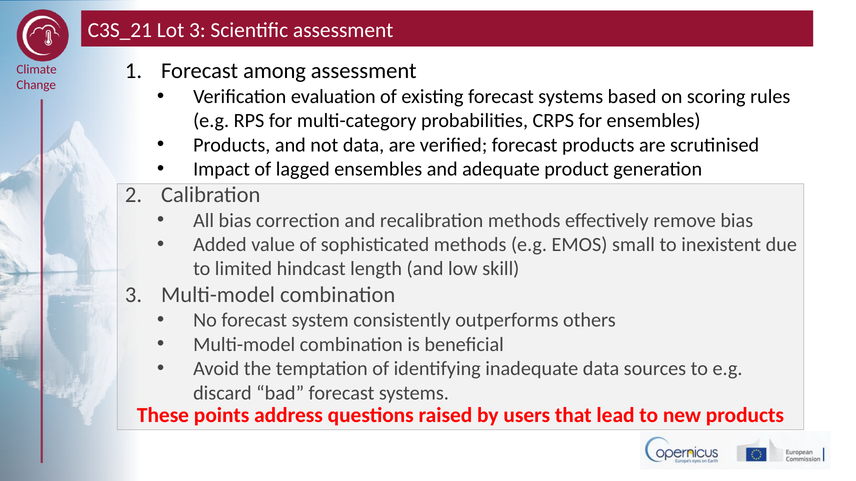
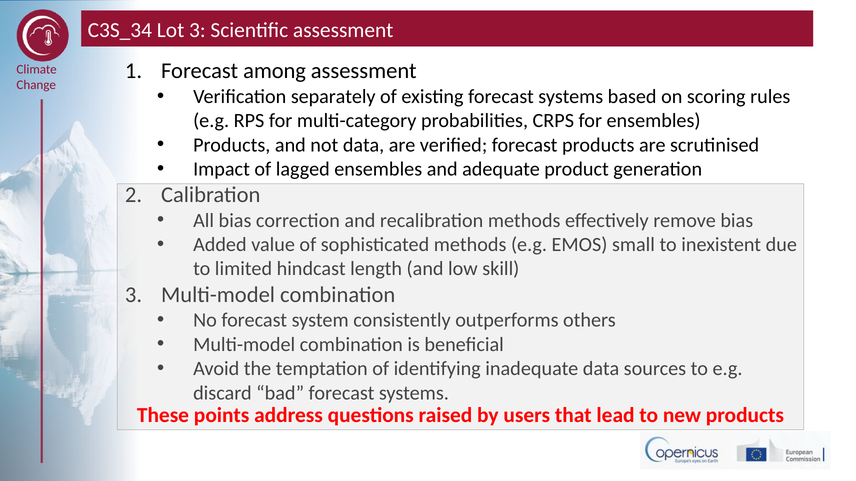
C3S_21: C3S_21 -> C3S_34 (120, 30)
evaluation: evaluation -> separately (333, 97)
